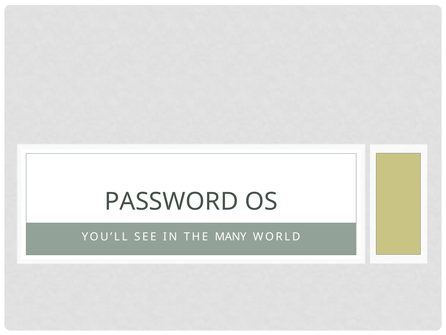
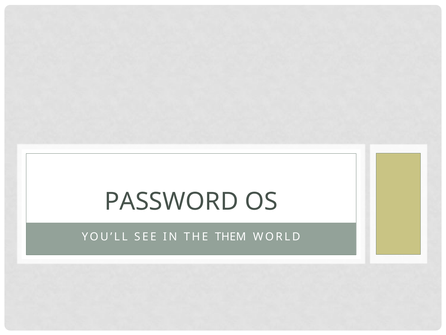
MANY: MANY -> THEM (230, 236)
